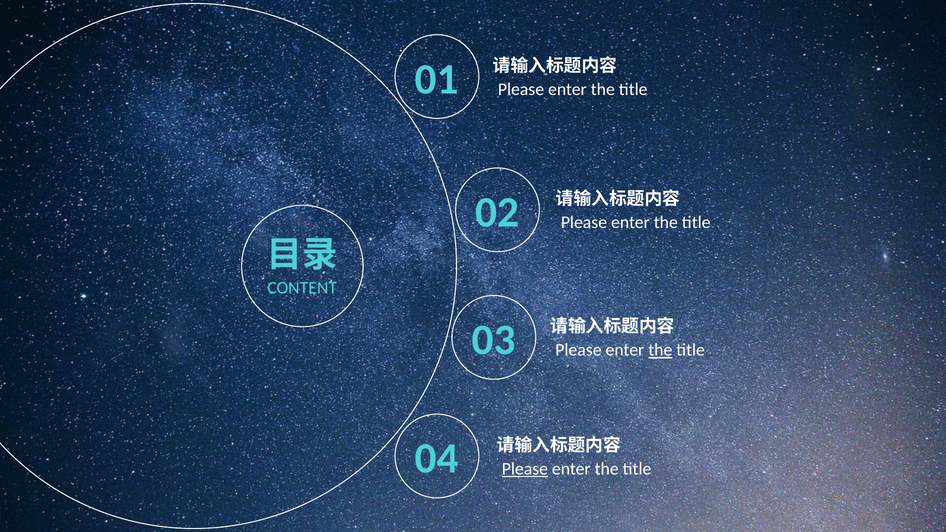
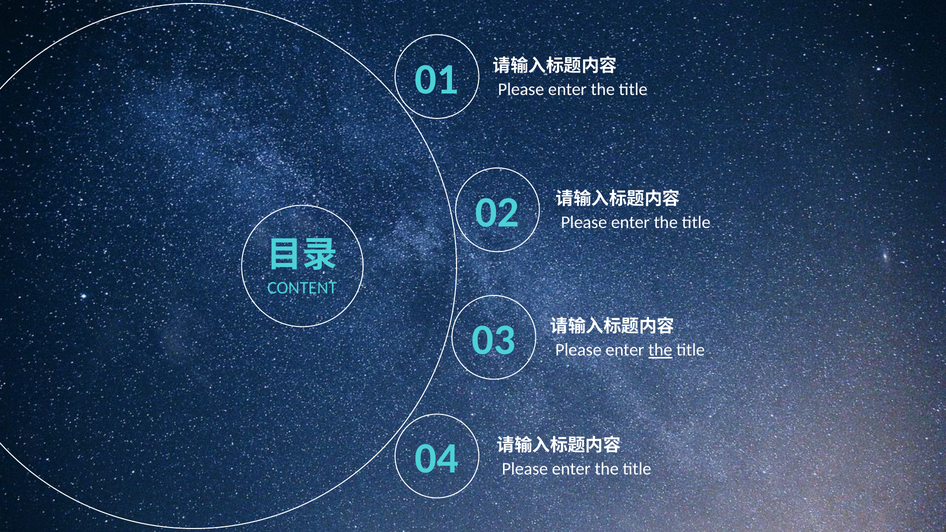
Please underline: present -> none (525, 469)
